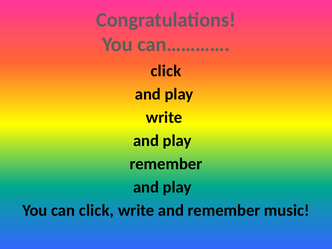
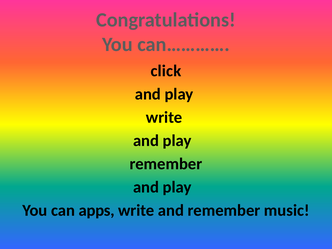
can click: click -> apps (97, 210)
